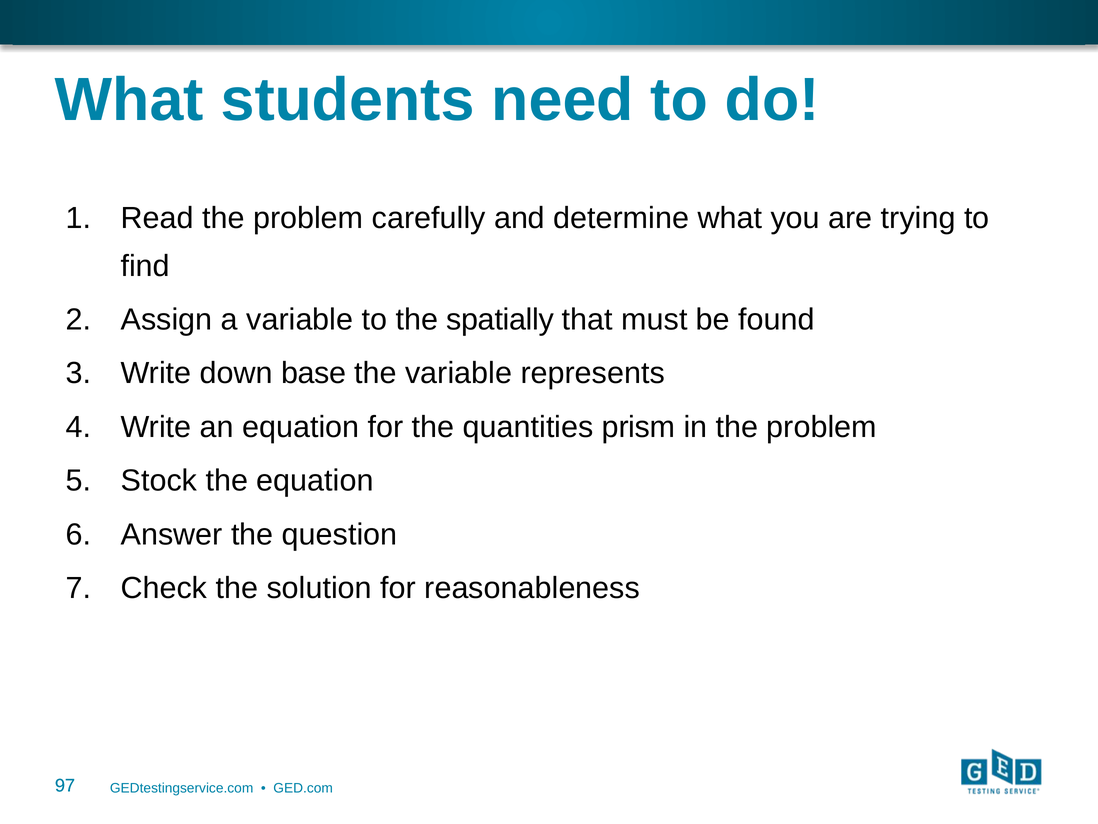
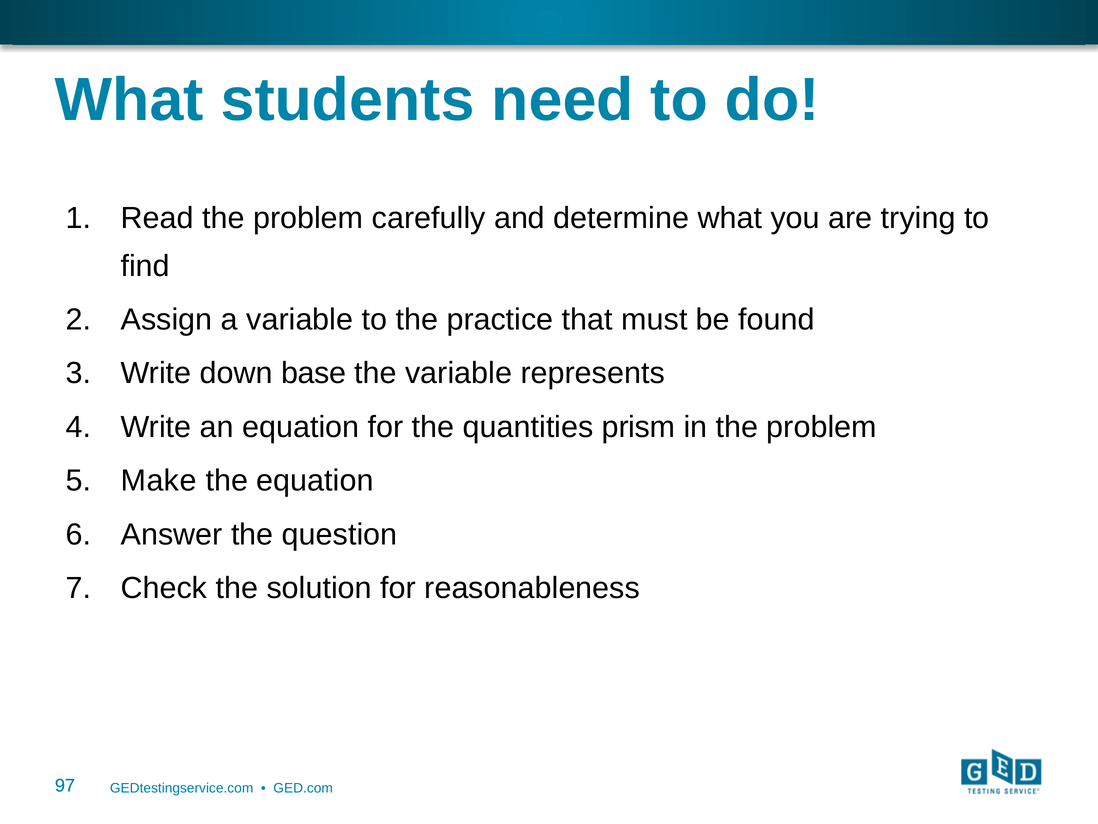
spatially: spatially -> practice (500, 320)
Stock: Stock -> Make (159, 481)
